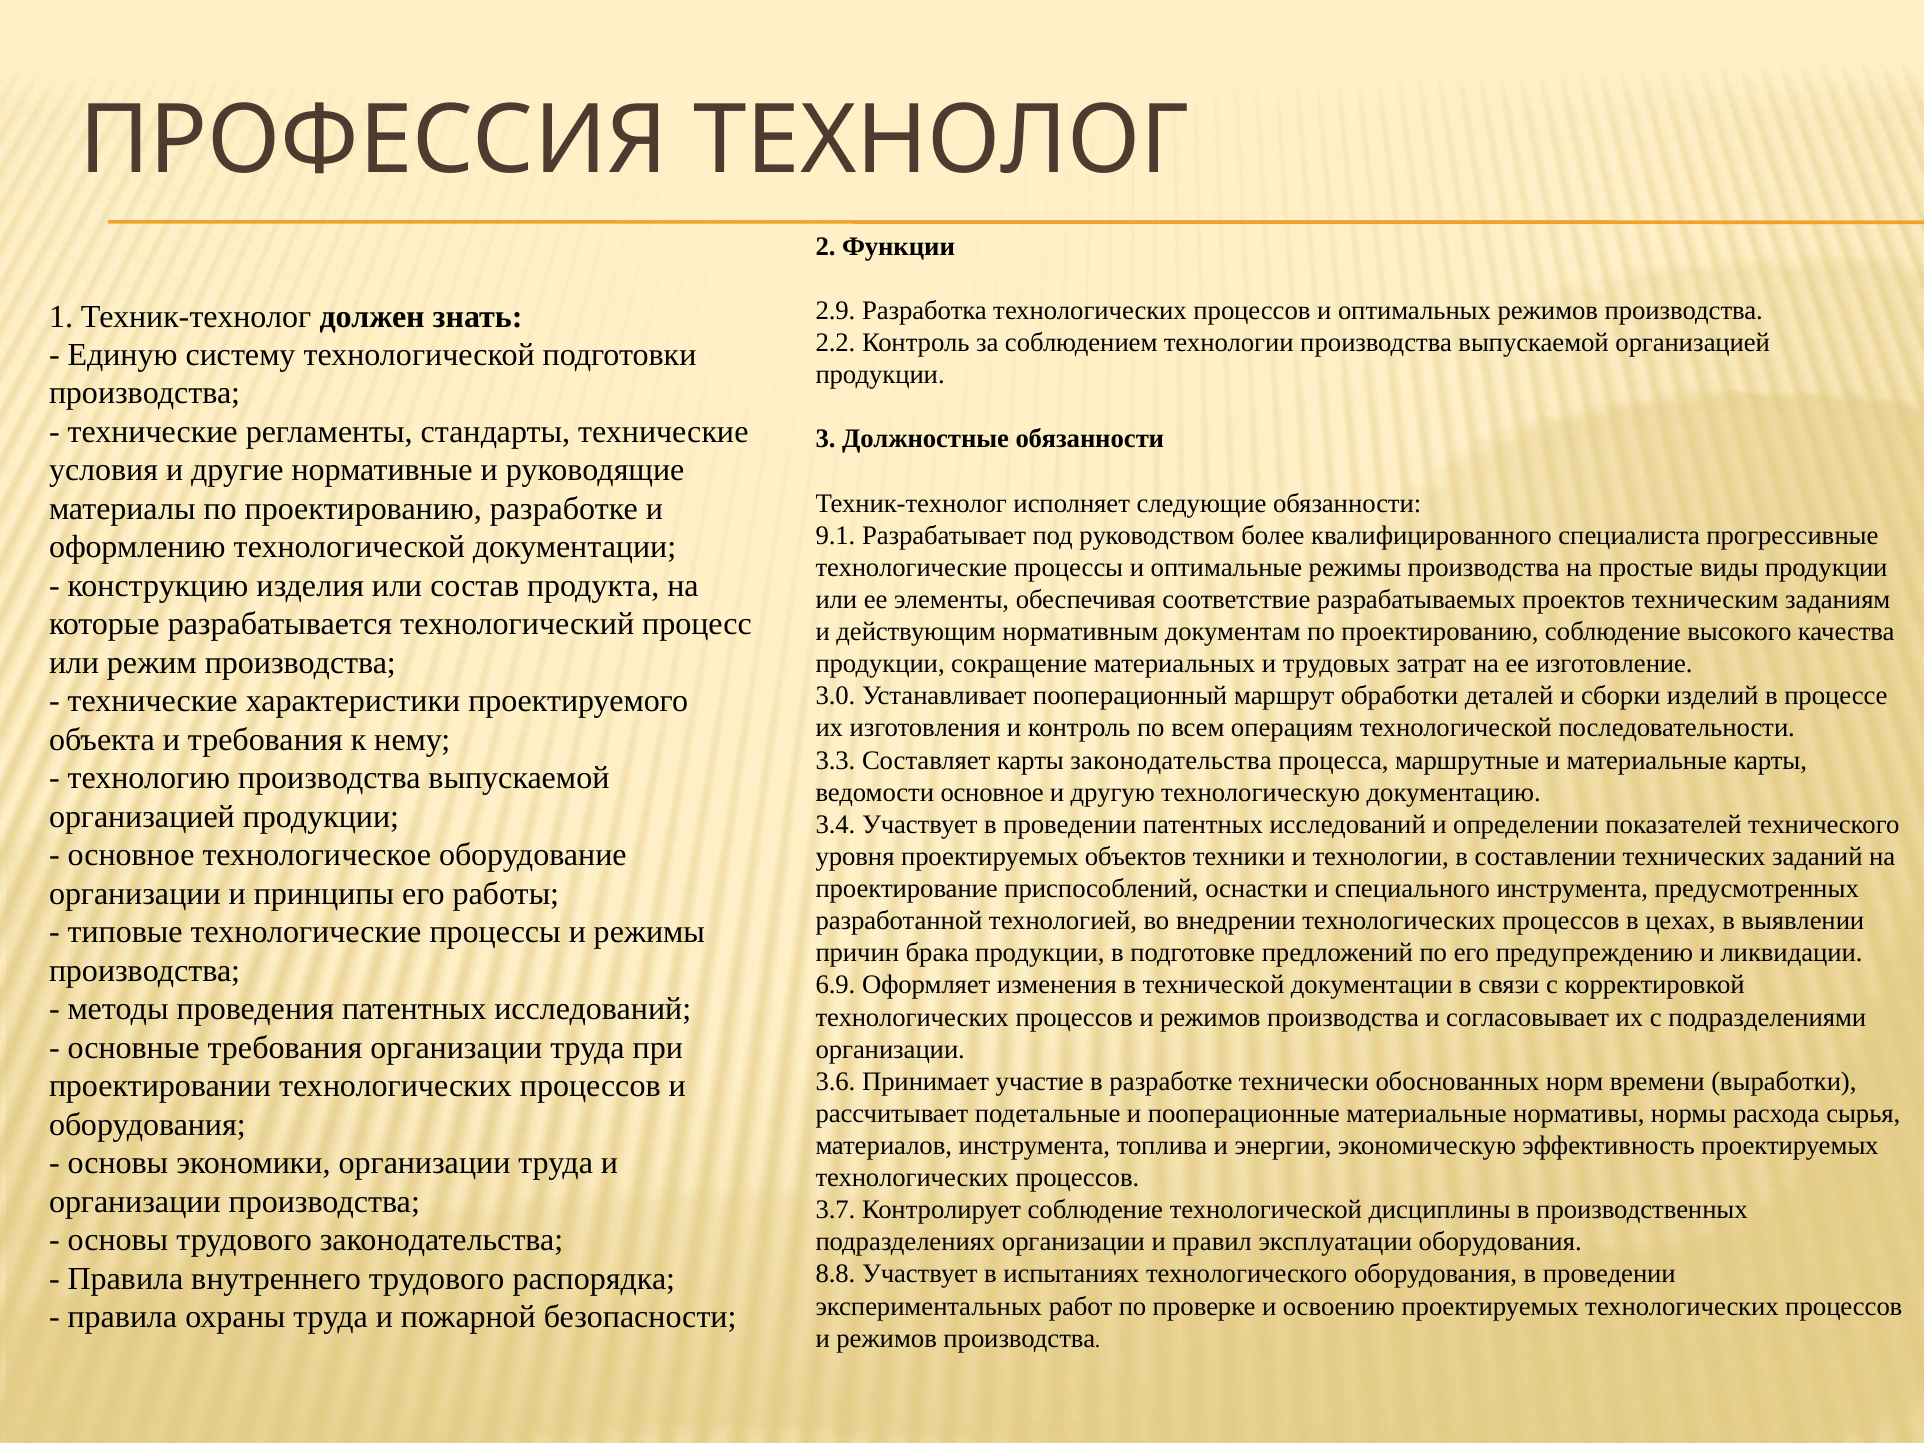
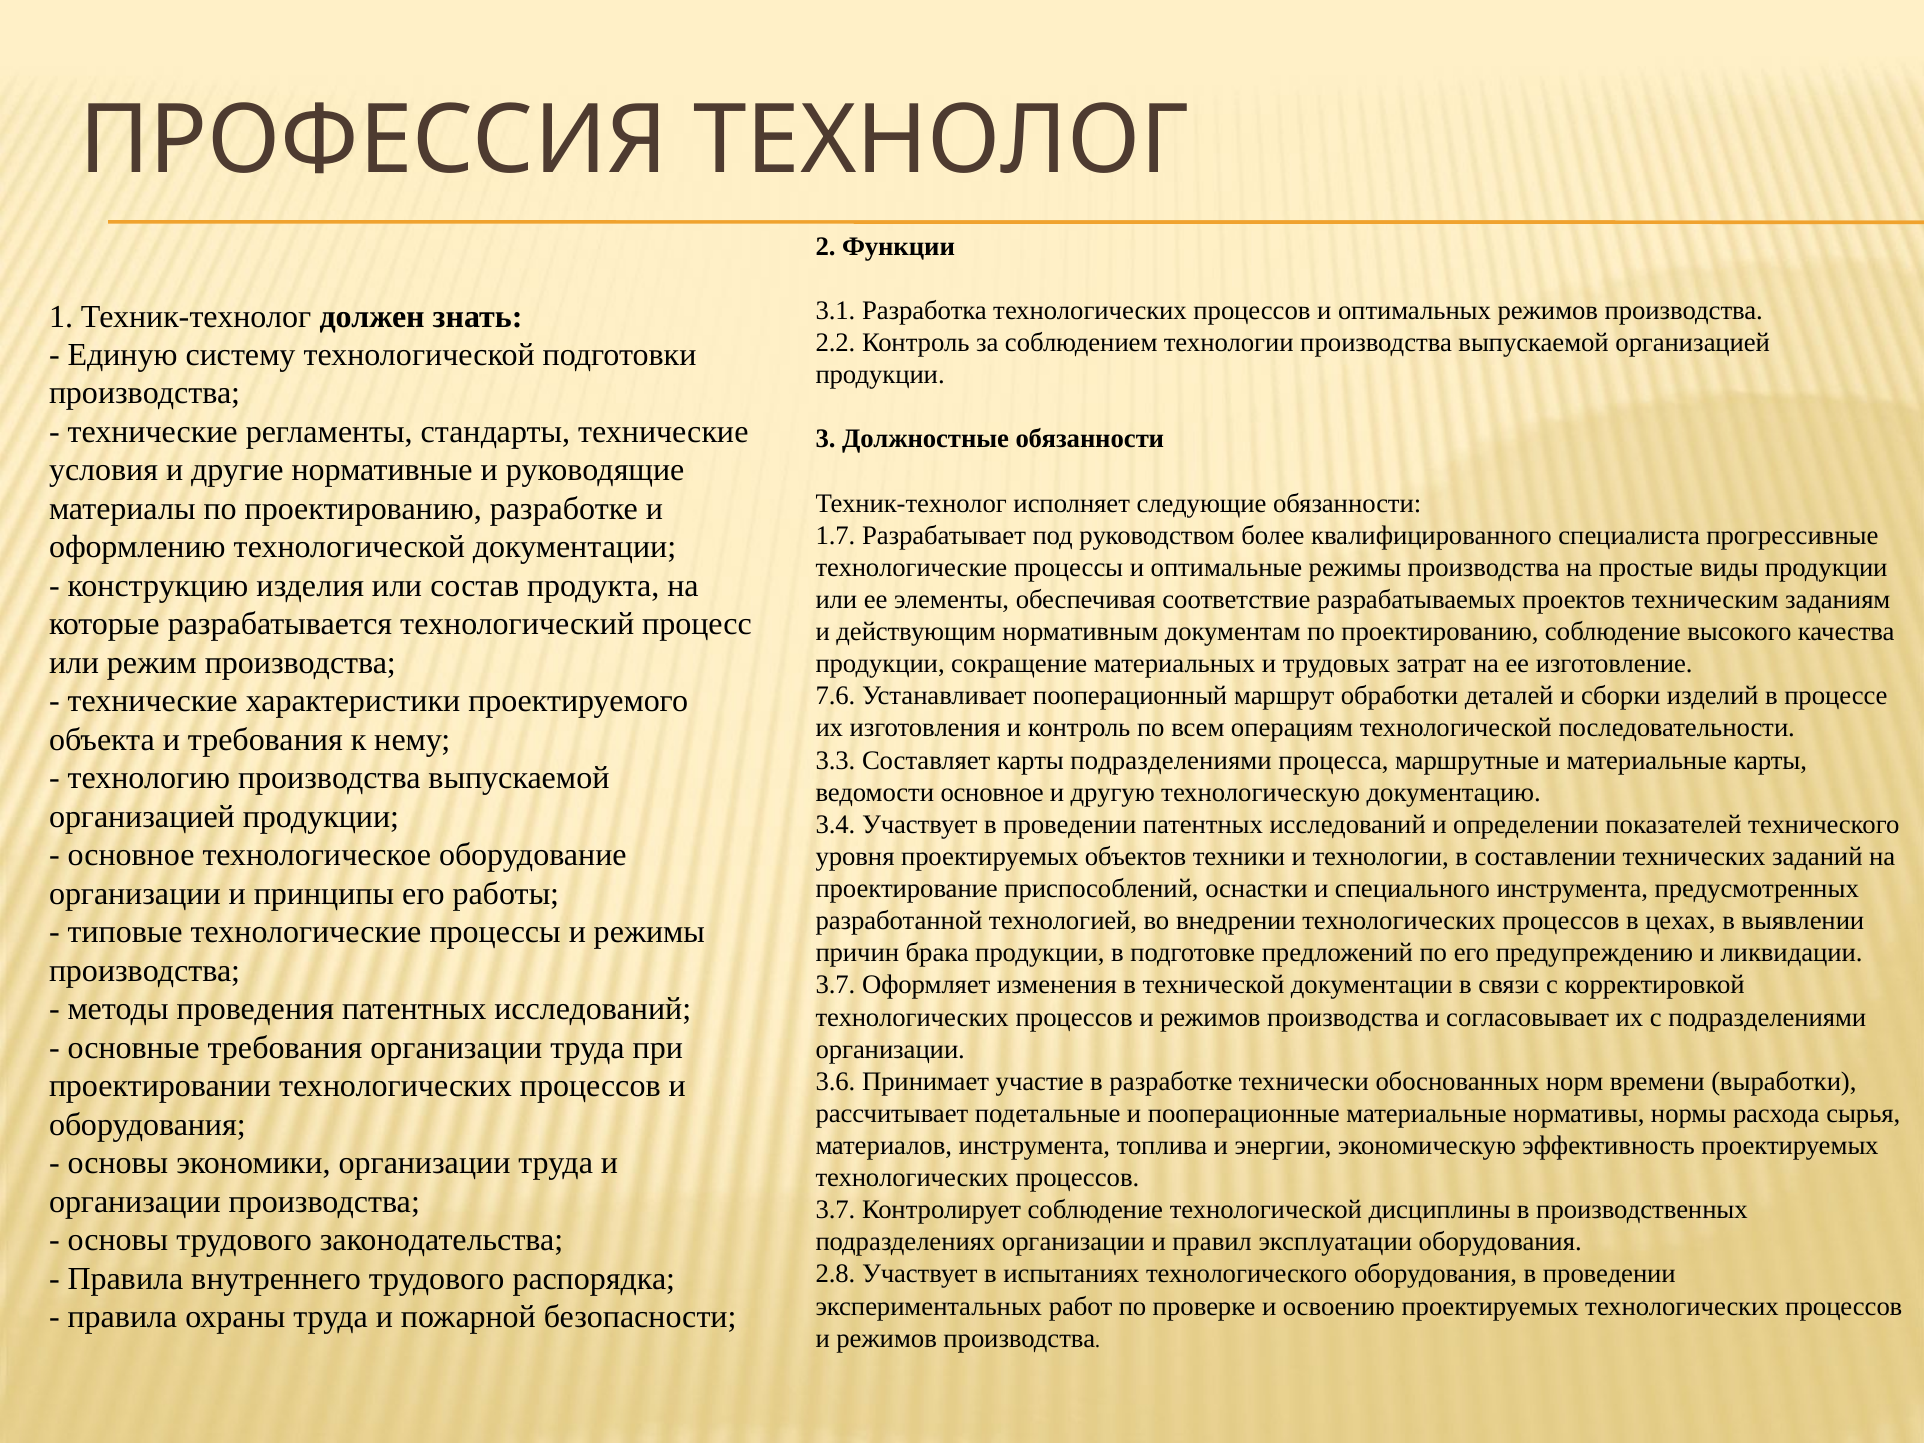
2.9: 2.9 -> 3.1 (835, 311)
9.1: 9.1 -> 1.7 (835, 535)
3.0: 3.0 -> 7.6 (835, 696)
карты законодательства: законодательства -> подразделениями (1171, 760)
6.9: 6.9 -> 3.7 (835, 985)
8.8: 8.8 -> 2.8 (835, 1274)
